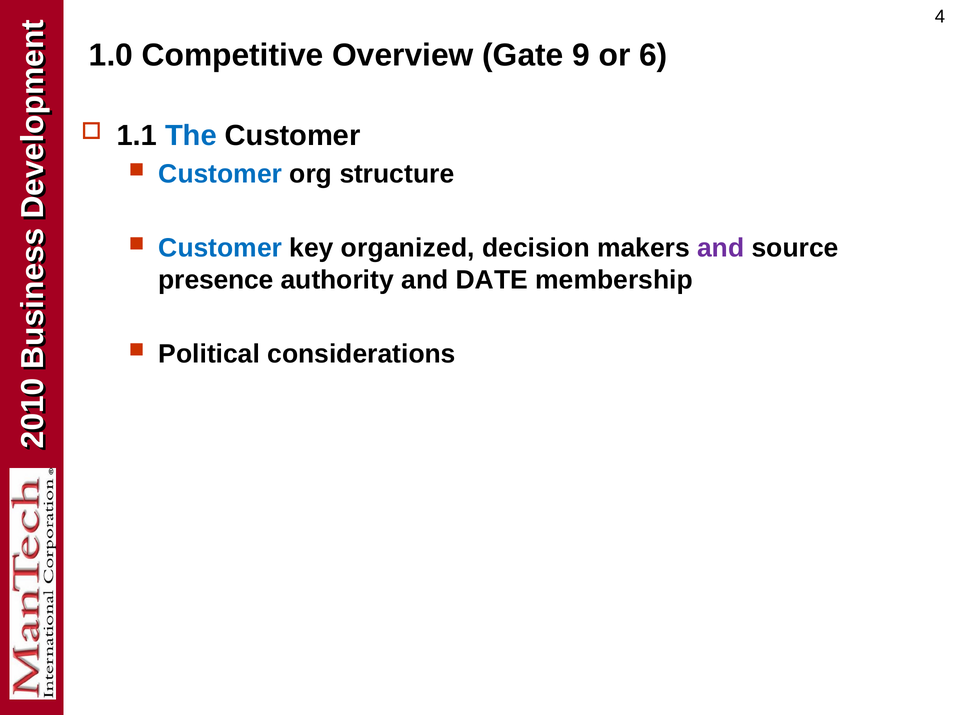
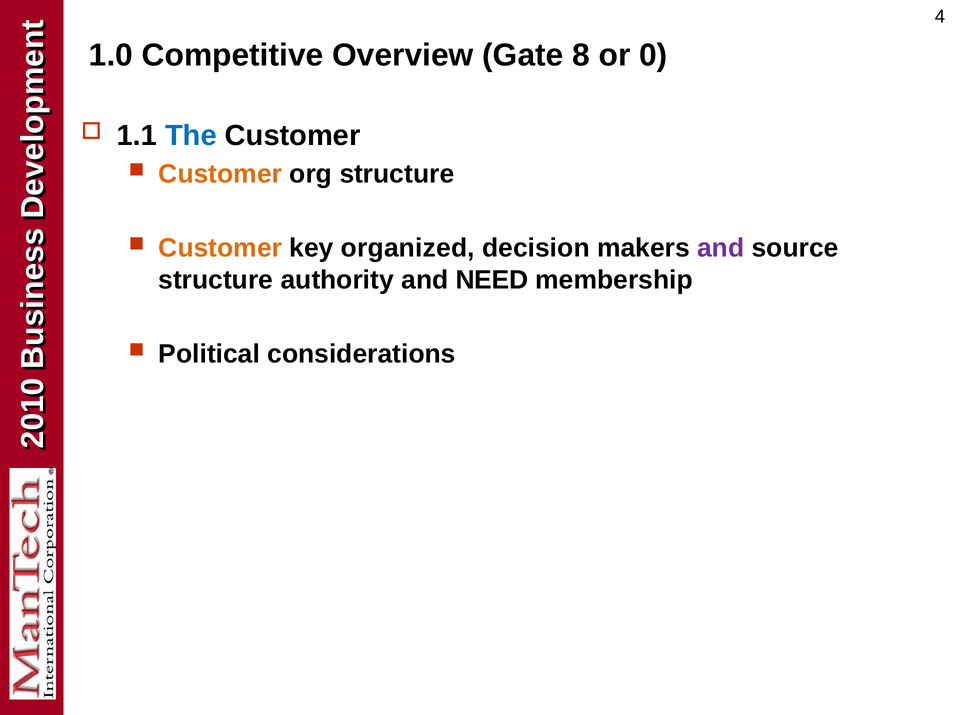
9: 9 -> 8 (581, 55)
or 6: 6 -> 0 (653, 55)
Customer colour: blue -> orange (220, 174)
Customer colour: blue -> orange (220, 248)
presence: presence -> structure (216, 280)
DATE: DATE -> NEED (492, 280)
